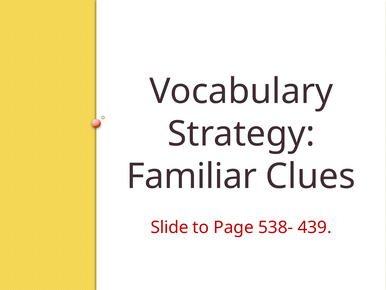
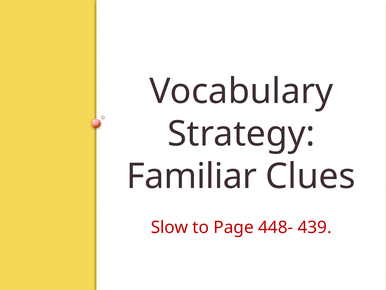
Slide: Slide -> Slow (170, 227)
538-: 538- -> 448- (276, 227)
